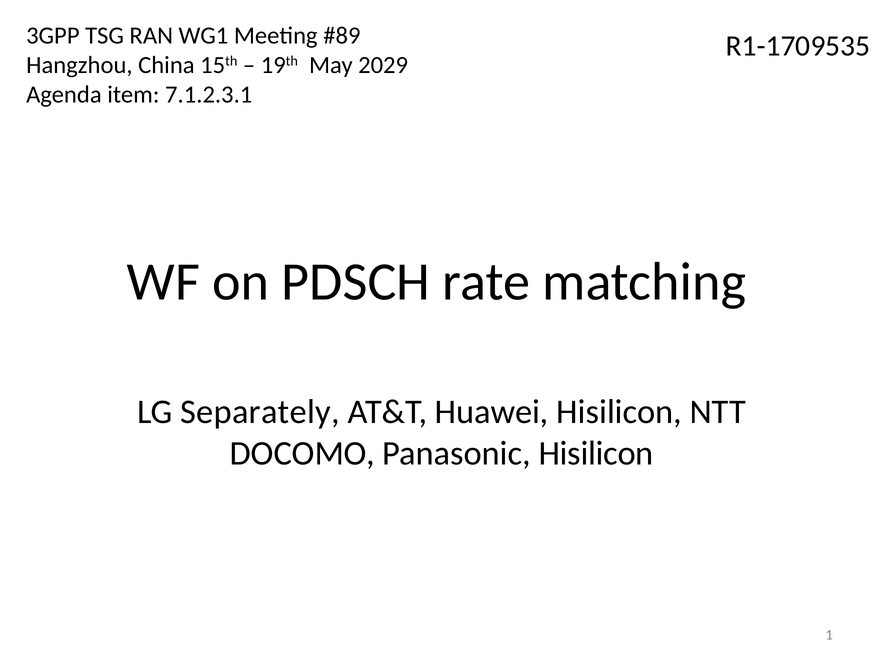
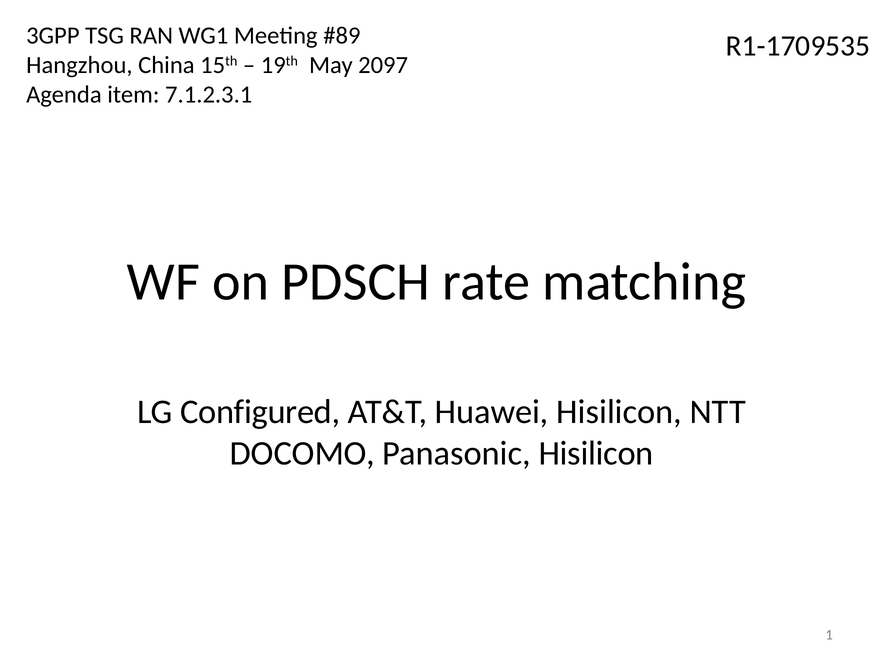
2029: 2029 -> 2097 (383, 65)
Separately: Separately -> Configured (260, 411)
